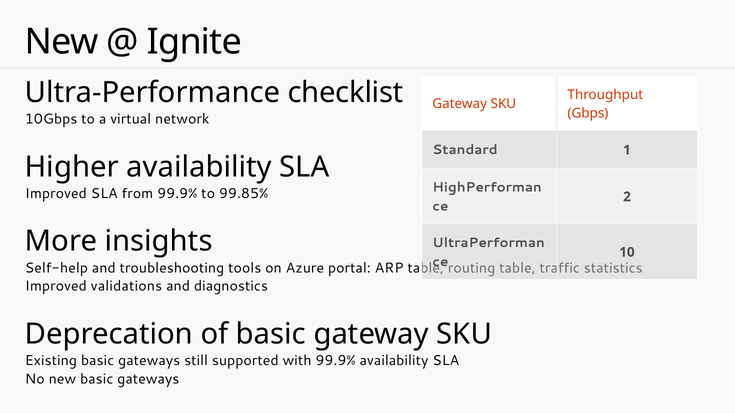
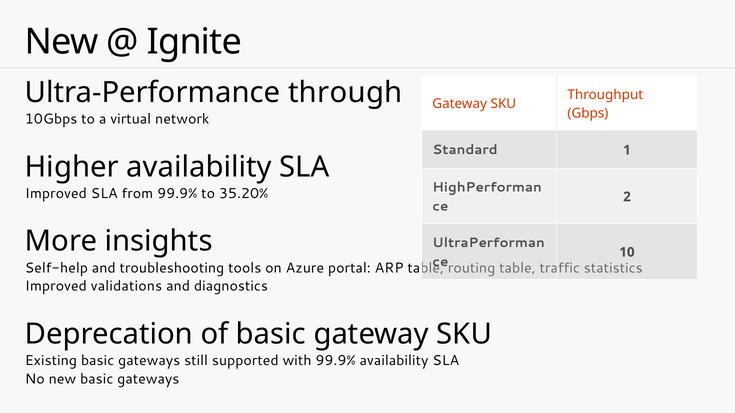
checklist: checklist -> through (345, 93)
99.85%: 99.85% -> 35.20% (244, 194)
